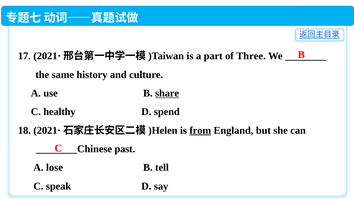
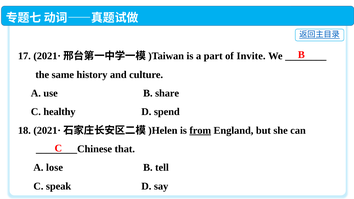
Three: Three -> Invite (251, 56)
share underline: present -> none (167, 93)
past: past -> that (125, 149)
